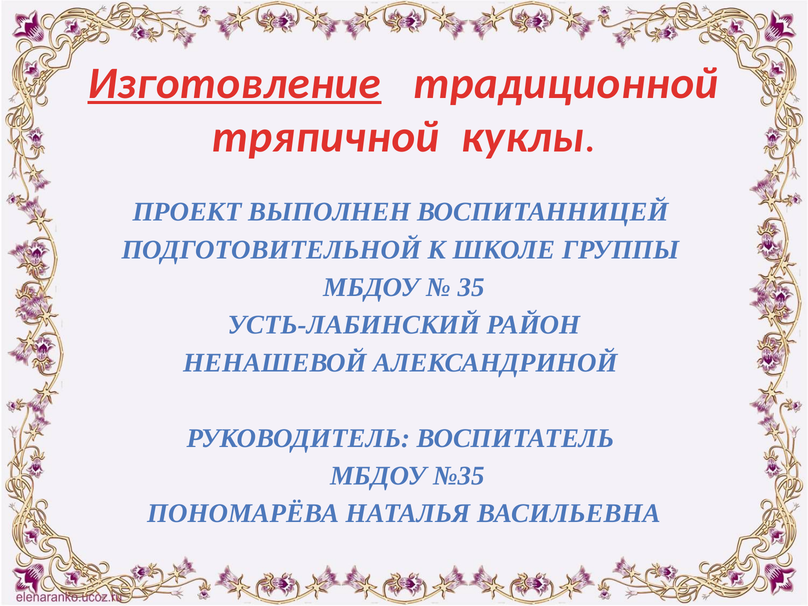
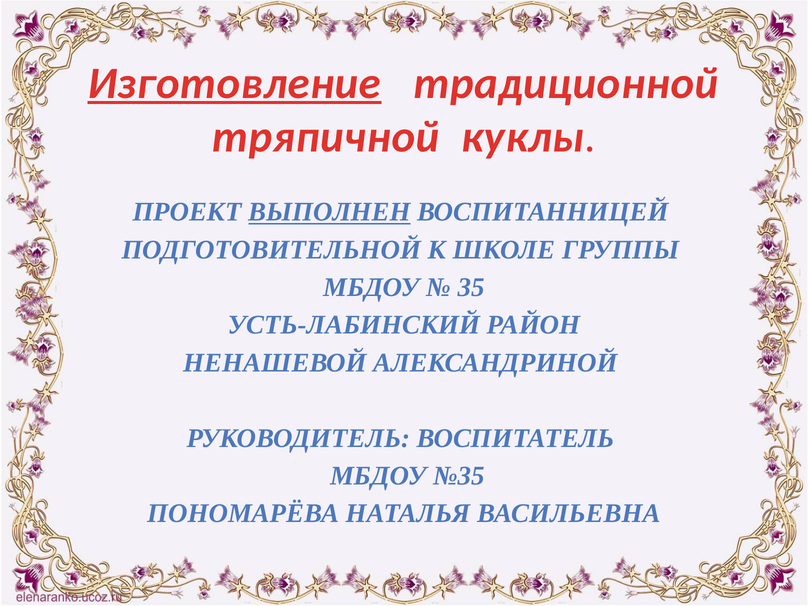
ВЫПОЛНЕН underline: none -> present (329, 212)
